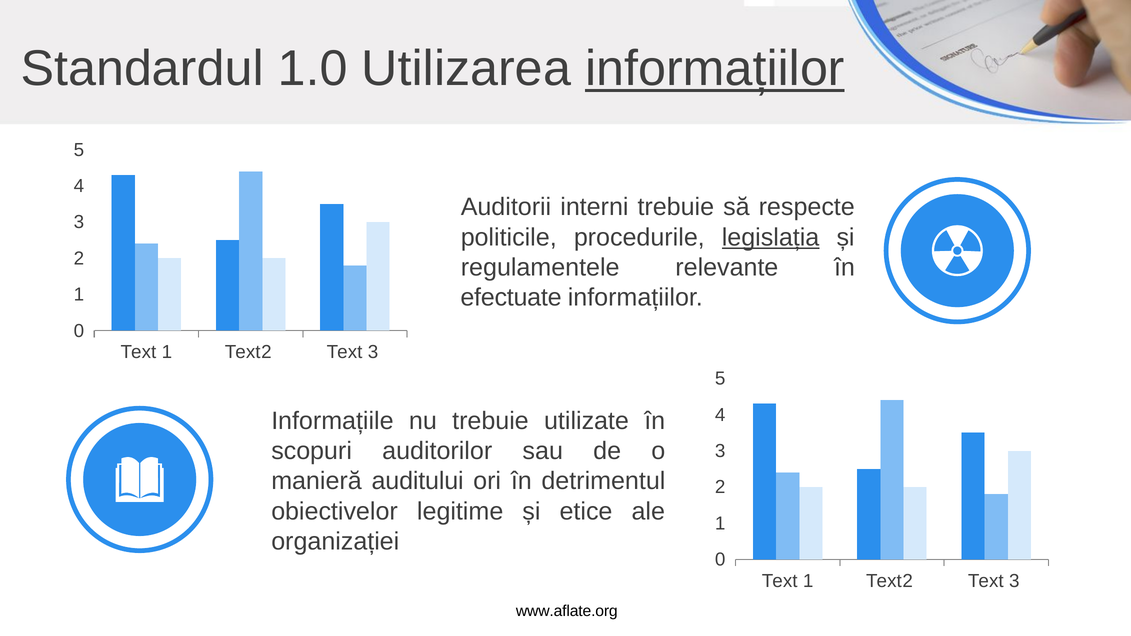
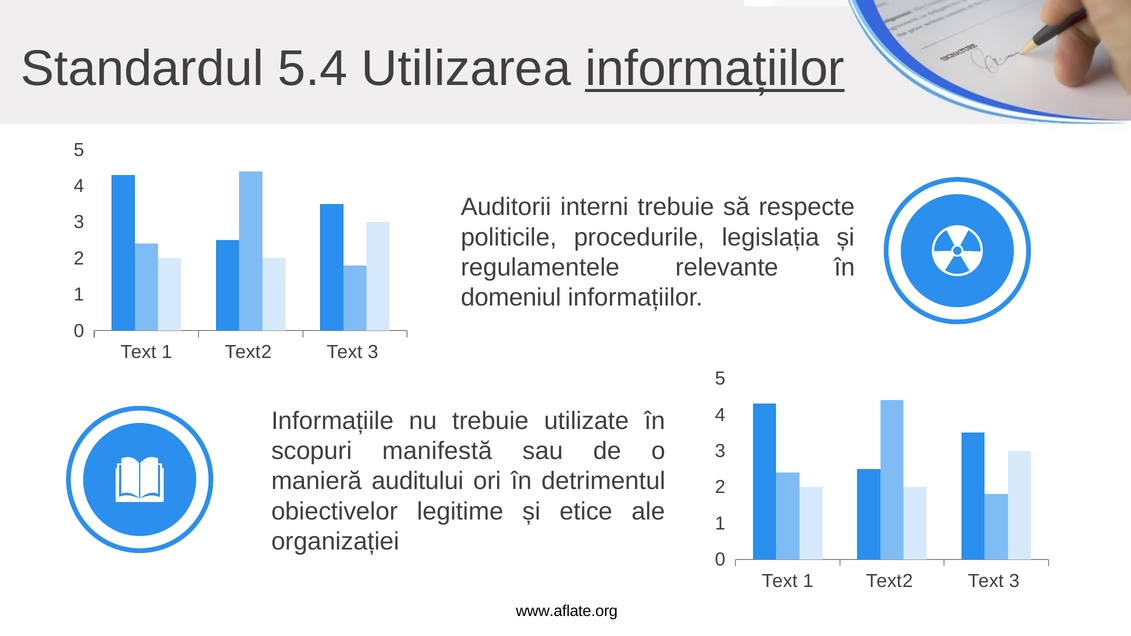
1.0: 1.0 -> 5.4 (313, 69)
legislația underline: present -> none (771, 237)
efectuate: efectuate -> domeniul (511, 298)
auditorilor: auditorilor -> manifestă (437, 451)
